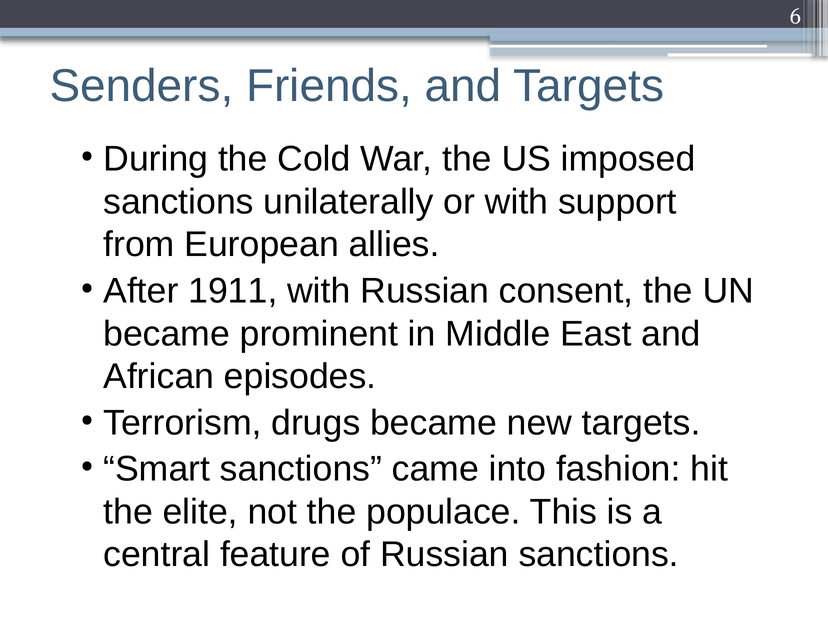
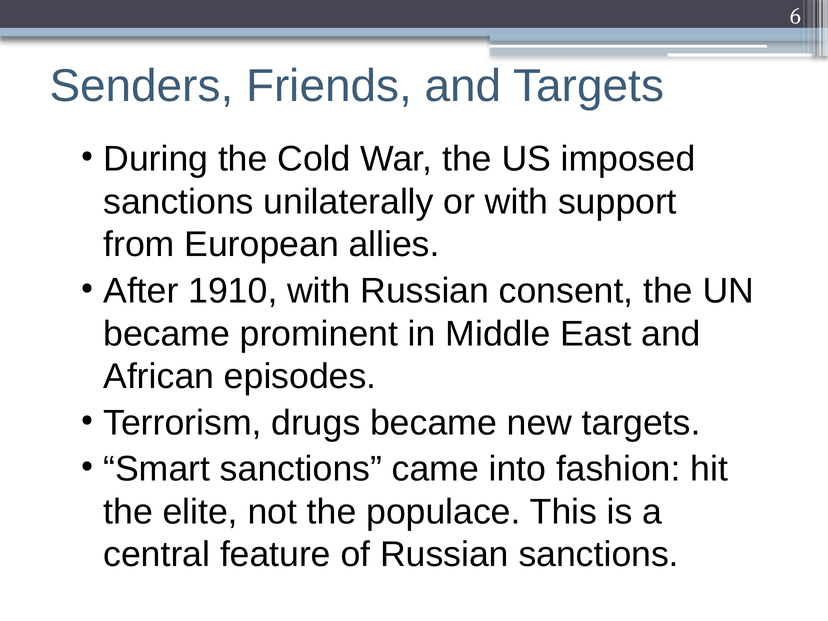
1911: 1911 -> 1910 (233, 291)
